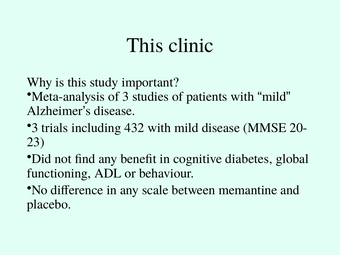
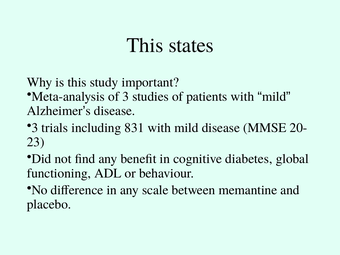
clinic: clinic -> states (191, 45)
432: 432 -> 831 (134, 128)
